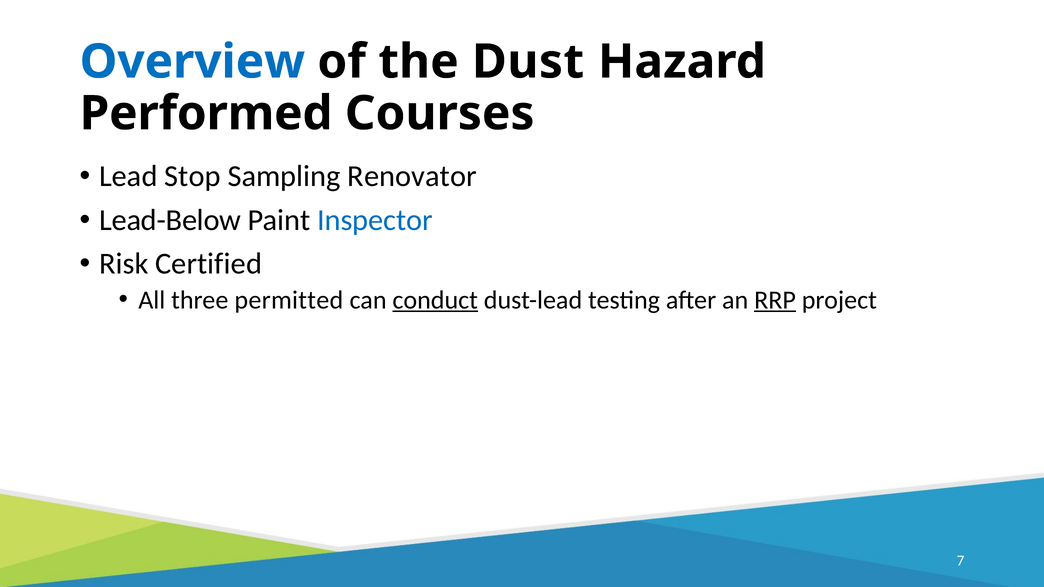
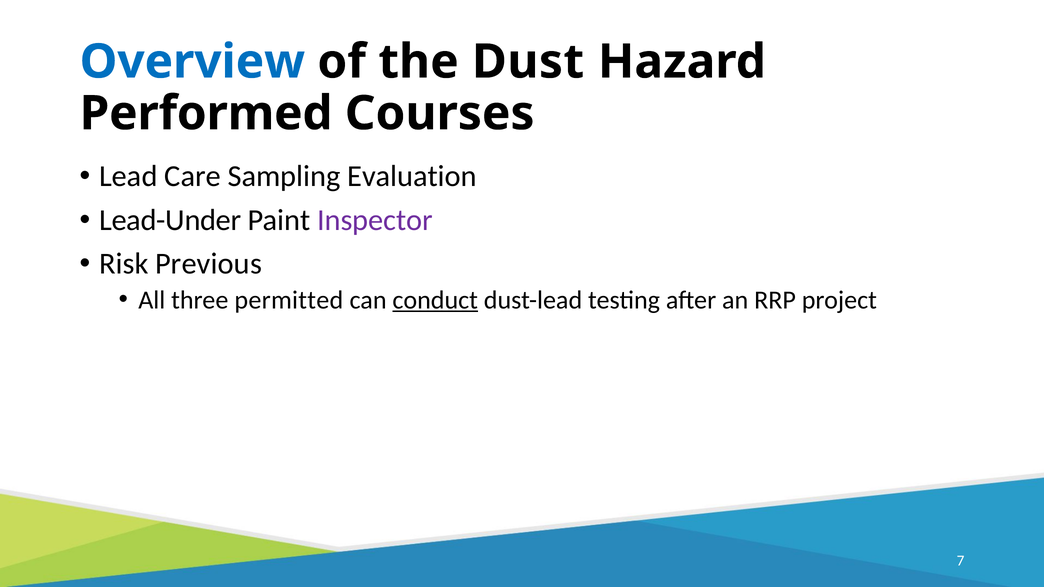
Stop: Stop -> Care (193, 177)
Renovator: Renovator -> Evaluation (412, 177)
Lead-Below: Lead-Below -> Lead-Under (170, 220)
Inspector colour: blue -> purple (375, 220)
Certified: Certified -> Previous (209, 264)
RRP underline: present -> none (775, 300)
